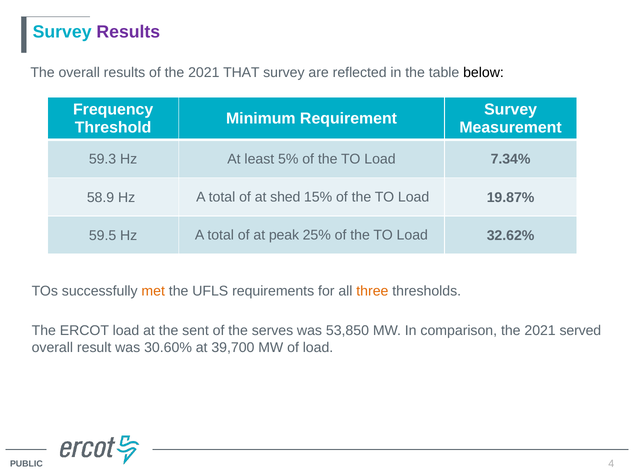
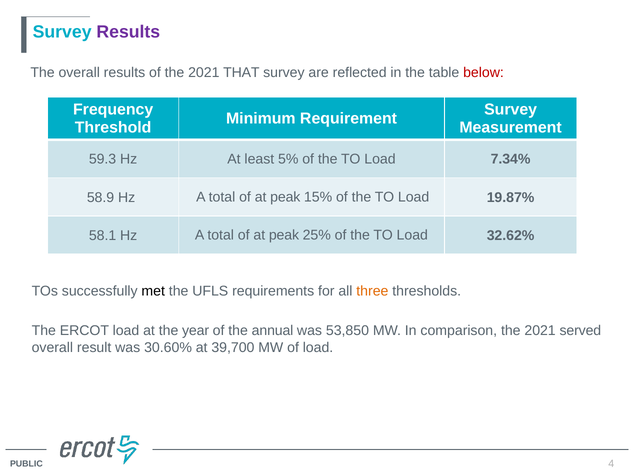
below colour: black -> red (483, 73)
shed: shed -> peak (285, 197)
59.5: 59.5 -> 58.1 (103, 235)
met colour: orange -> black (153, 291)
sent: sent -> year (196, 331)
serves: serves -> annual (273, 331)
